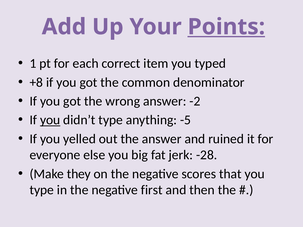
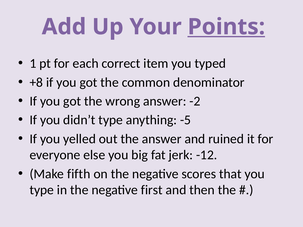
you underline: present -> none (50, 120)
-28: -28 -> -12 (207, 155)
they: they -> fifth (79, 174)
